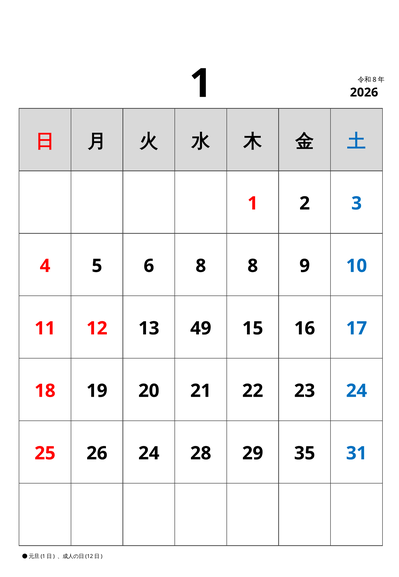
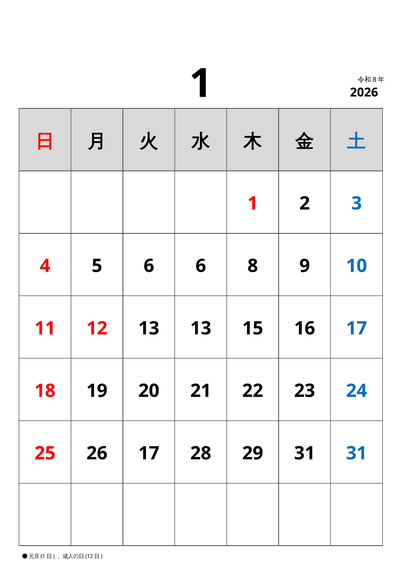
6 8: 8 -> 6 (201, 266)
13 49: 49 -> 13 (201, 328)
26 24: 24 -> 17 (149, 453)
29 35: 35 -> 31 (305, 453)
